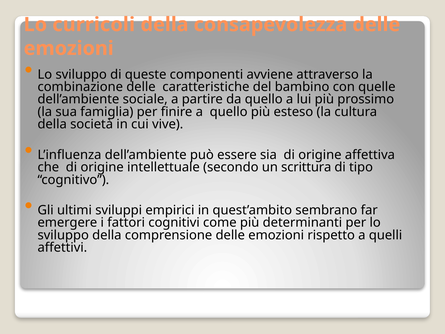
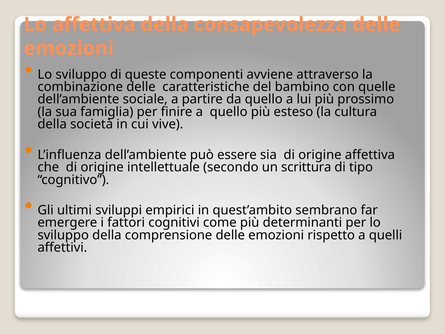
Lo curricoli: curricoli -> affettiva (94, 25)
